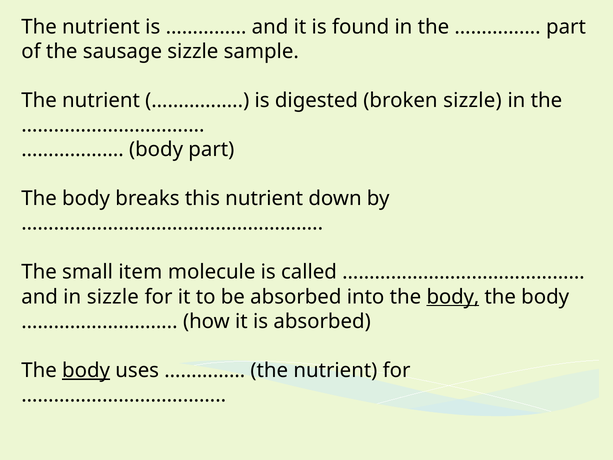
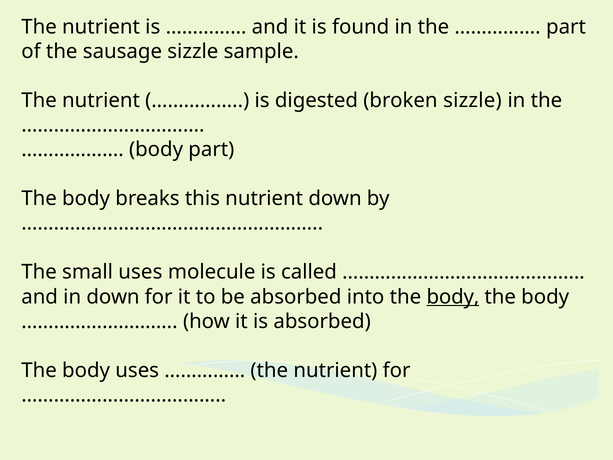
small item: item -> uses (140, 272)
in sizzle: sizzle -> down (113, 297)
body underline: present -> none (86, 370)
